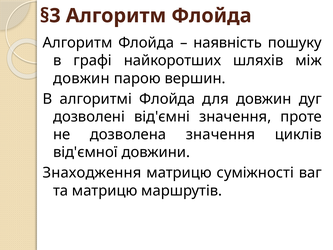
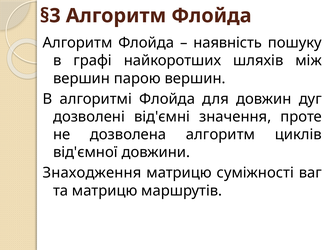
довжин: довжин -> вершин (82, 78)
дозволена значення: значення -> алгоритм (220, 134)
